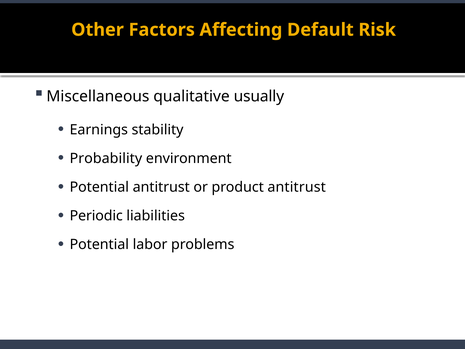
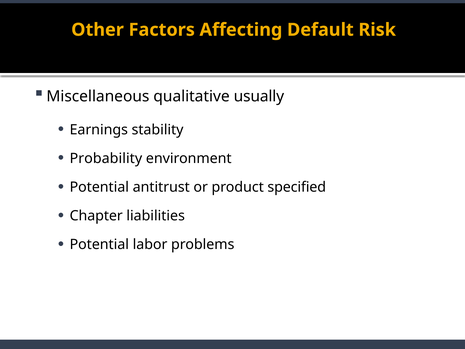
product antitrust: antitrust -> specified (297, 187)
Periodic: Periodic -> Chapter (96, 216)
